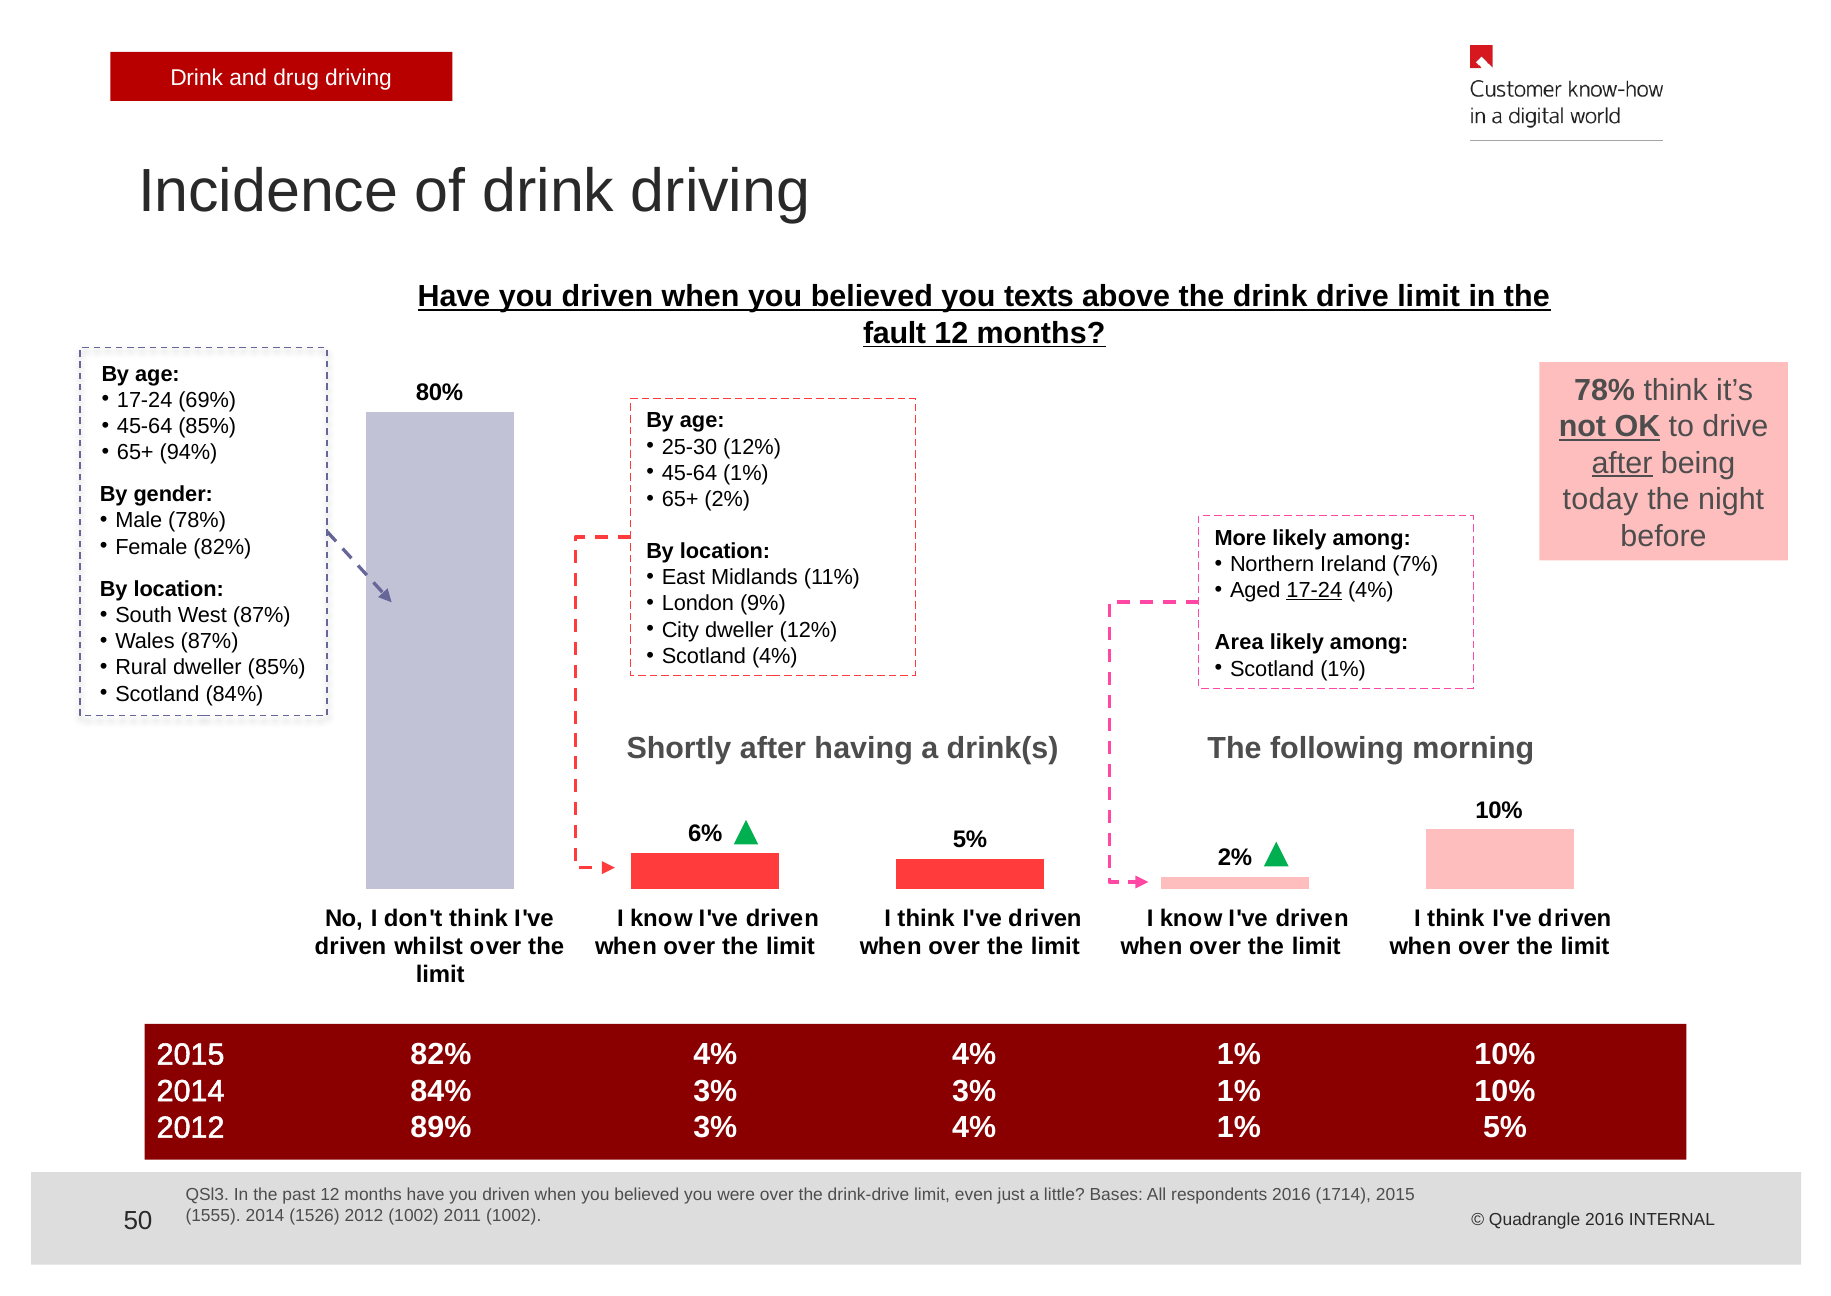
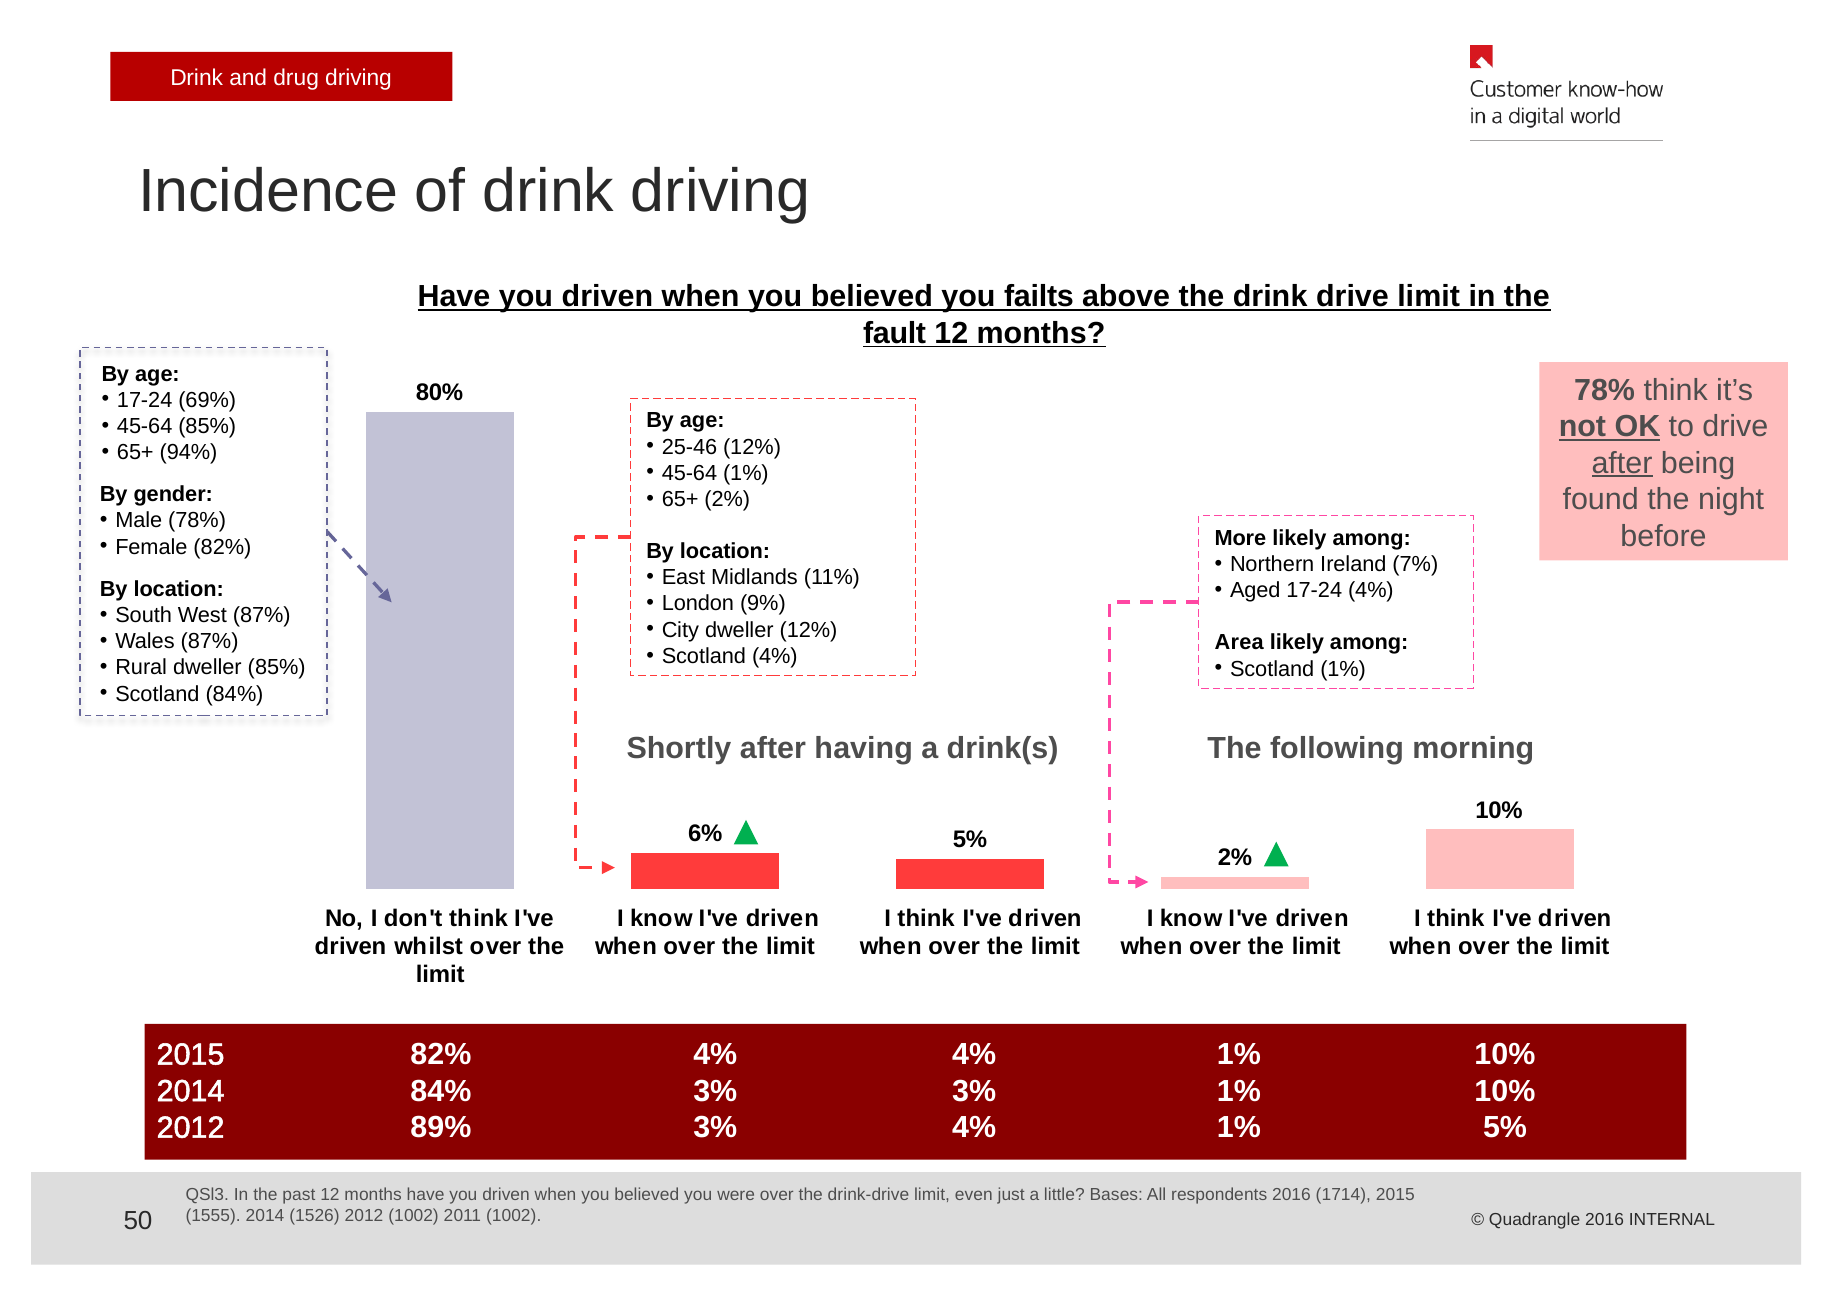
texts: texts -> failts (1039, 296)
25-30: 25-30 -> 25-46 (690, 447)
today: today -> found (1601, 500)
17-24 underline: present -> none (1314, 590)
